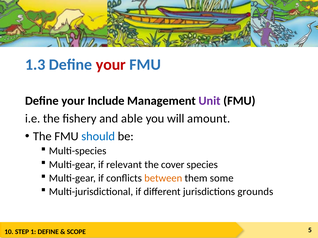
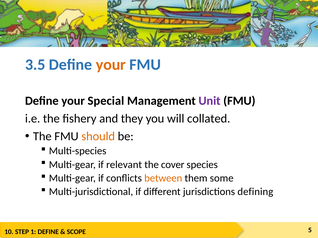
1.3: 1.3 -> 3.5 (35, 65)
your colour: red -> orange (111, 65)
Include: Include -> Special (106, 101)
able: able -> they (132, 119)
amount: amount -> collated (209, 119)
should colour: blue -> orange (98, 137)
grounds: grounds -> defining (255, 192)
